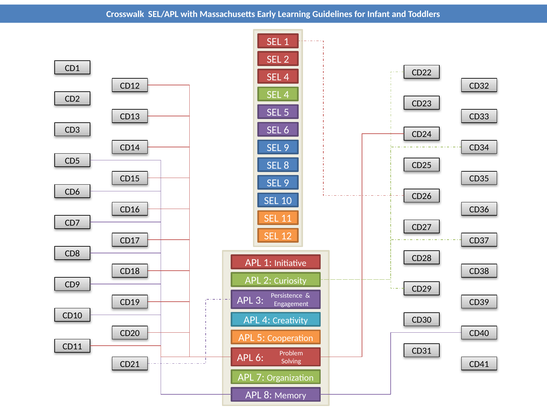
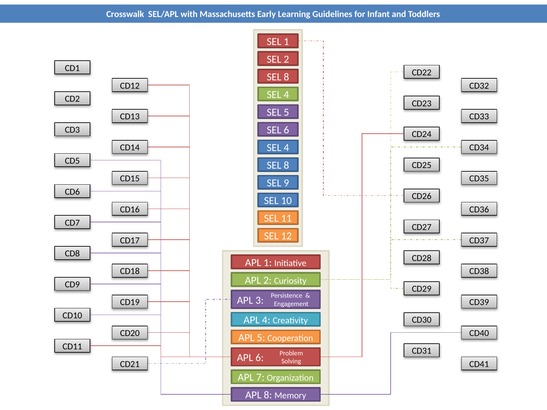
4: 4 -> 8 (286, 77)
9: 9 -> 4 (286, 148)
